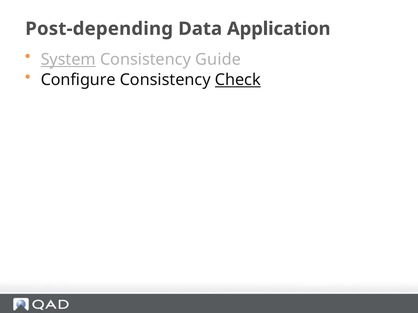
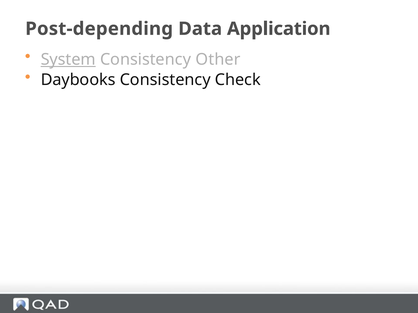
Guide: Guide -> Other (218, 59)
Configure: Configure -> Daybooks (78, 80)
Check underline: present -> none (238, 80)
